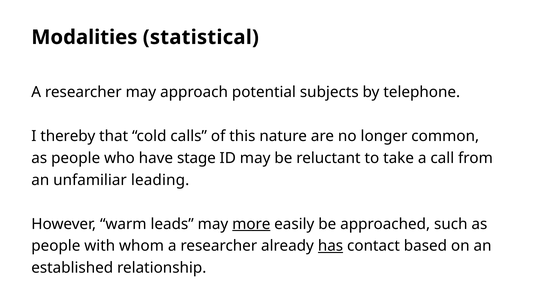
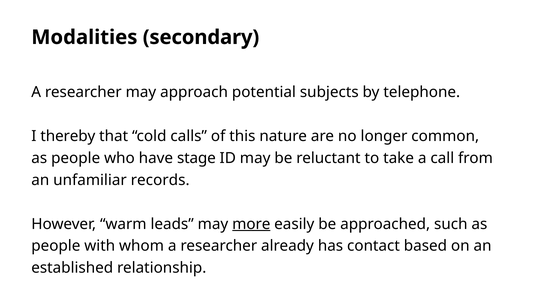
statistical: statistical -> secondary (201, 37)
leading: leading -> records (160, 180)
has underline: present -> none (330, 246)
